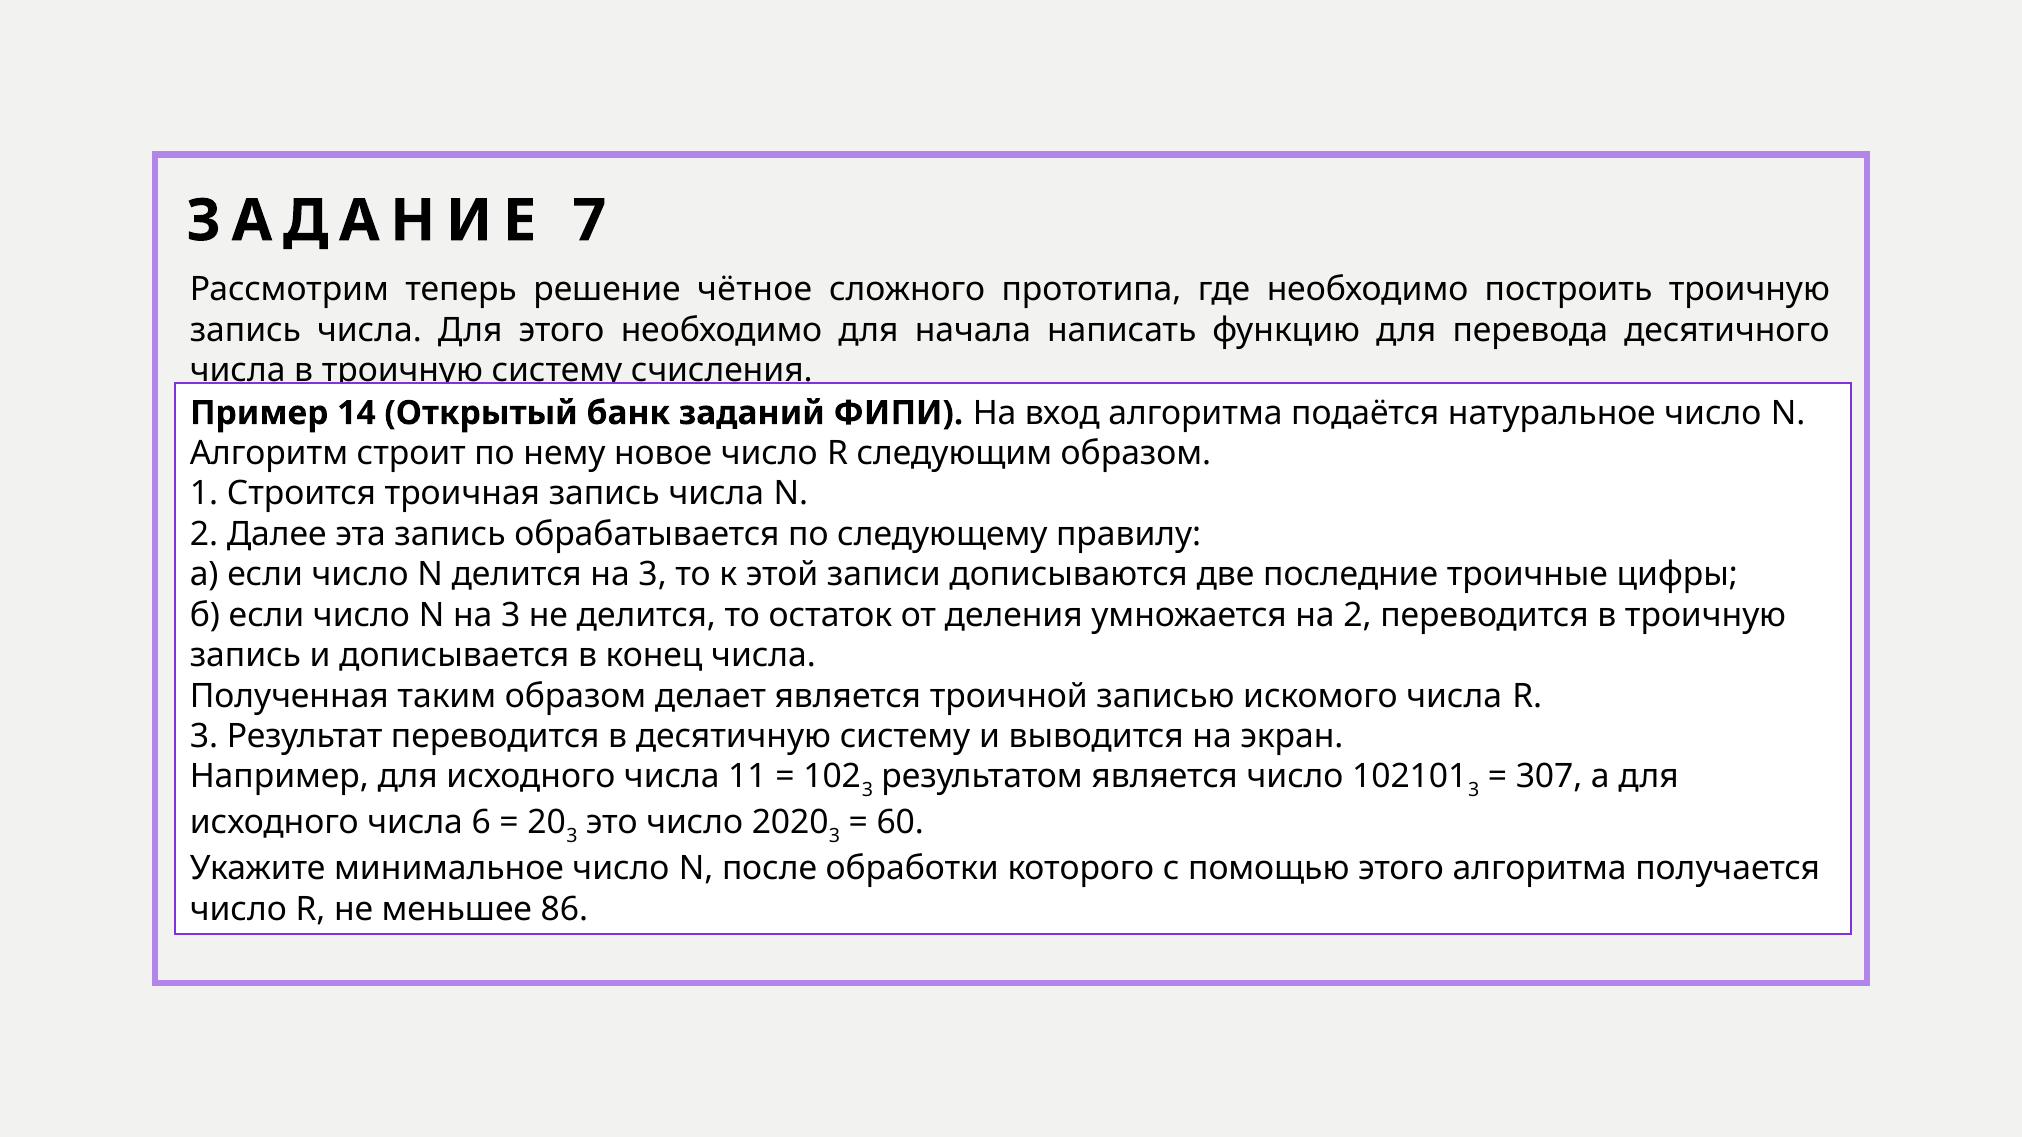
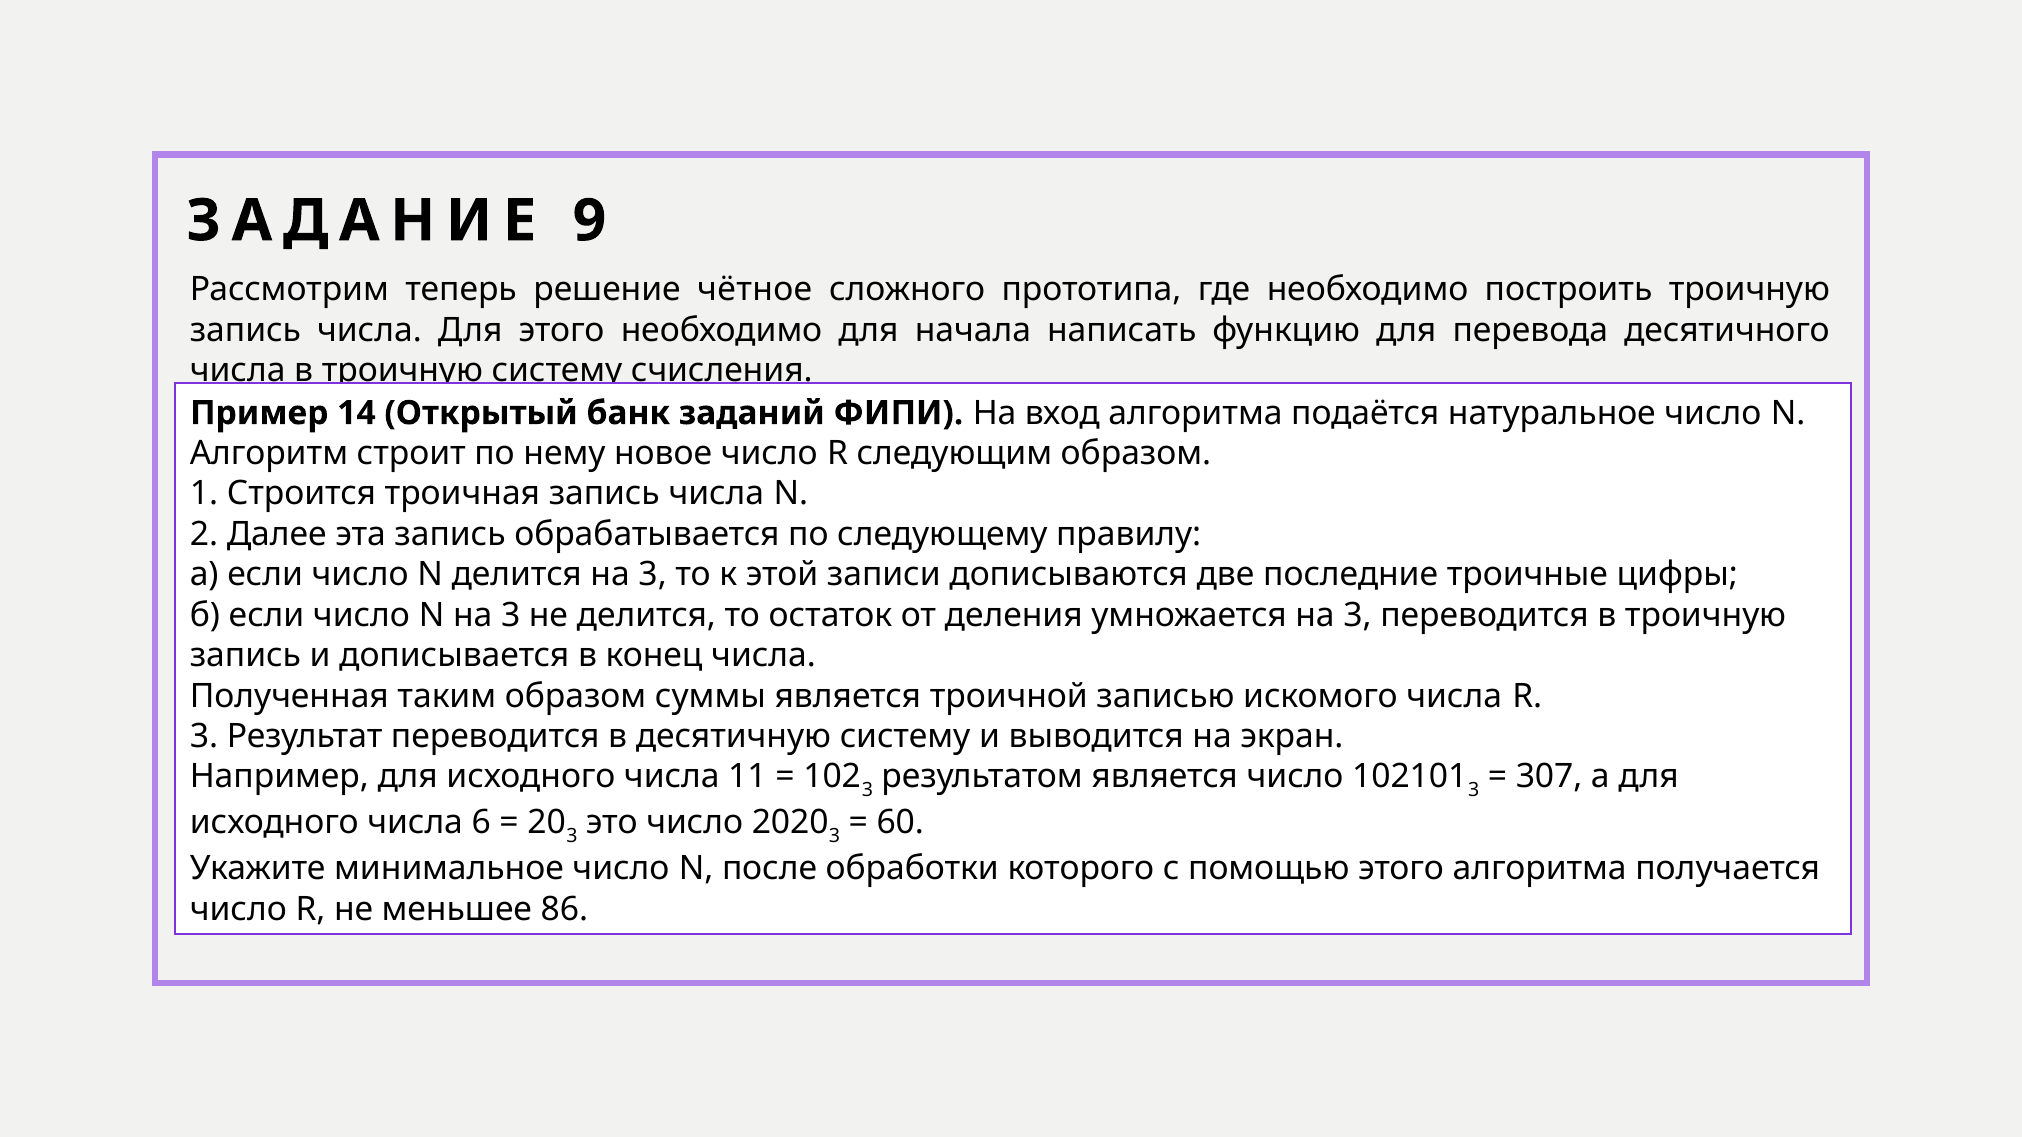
7: 7 -> 9 (589, 221)
умножается на 2: 2 -> 3 (1357, 615)
делает: делает -> суммы (710, 696)
